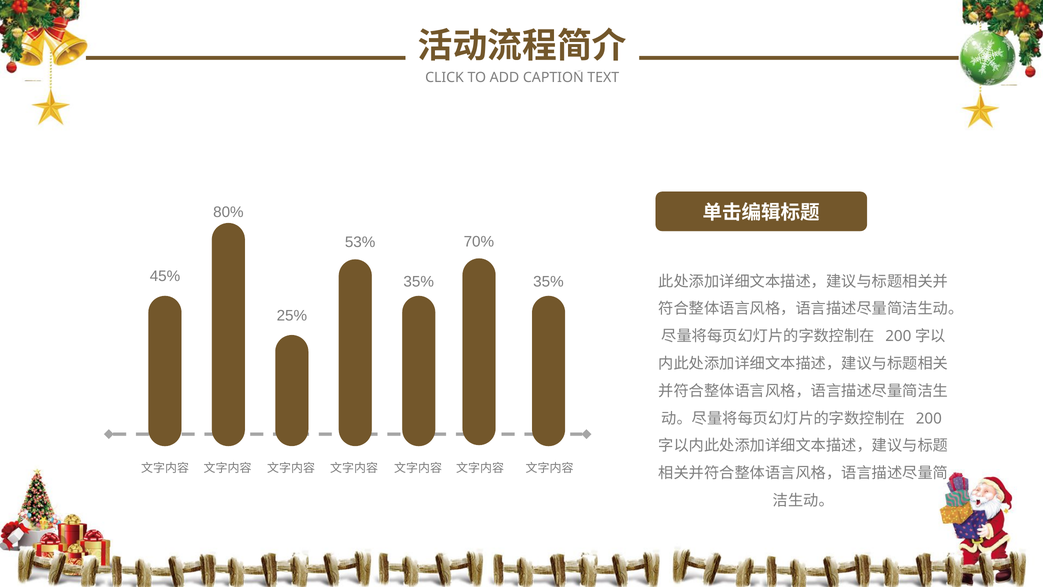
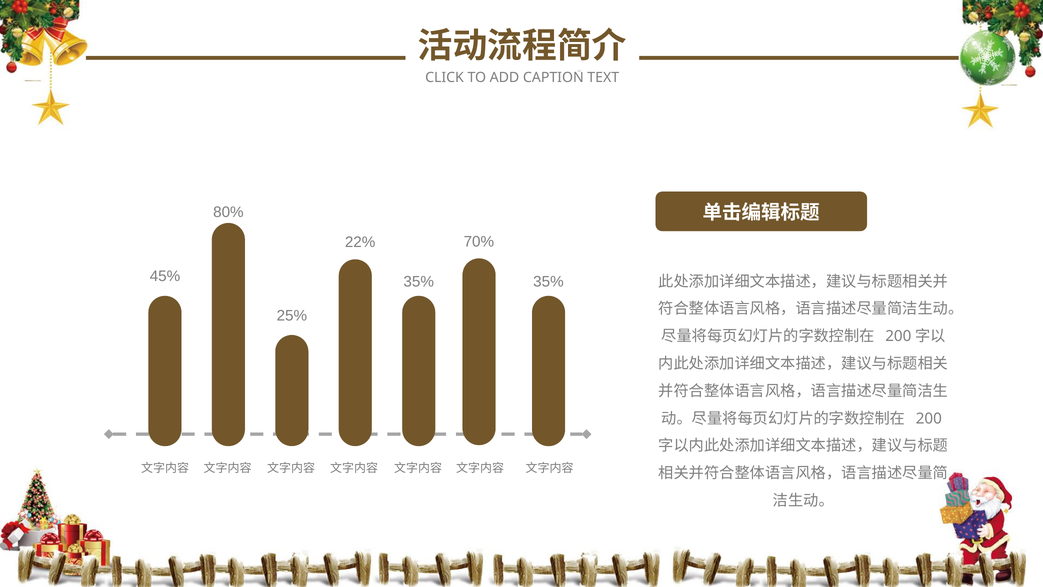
53%: 53% -> 22% (360, 242)
